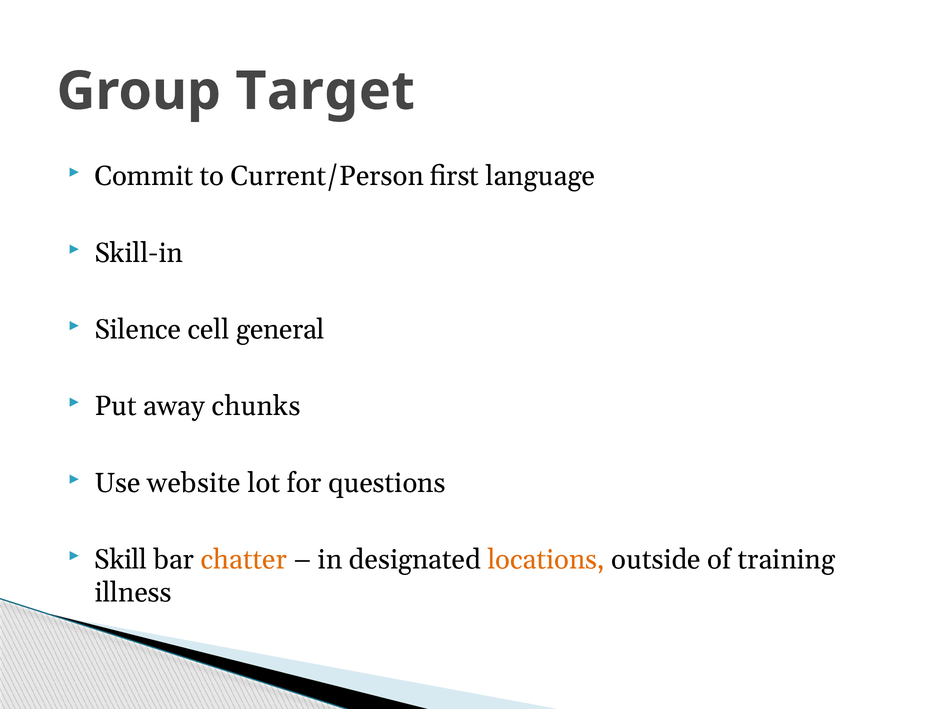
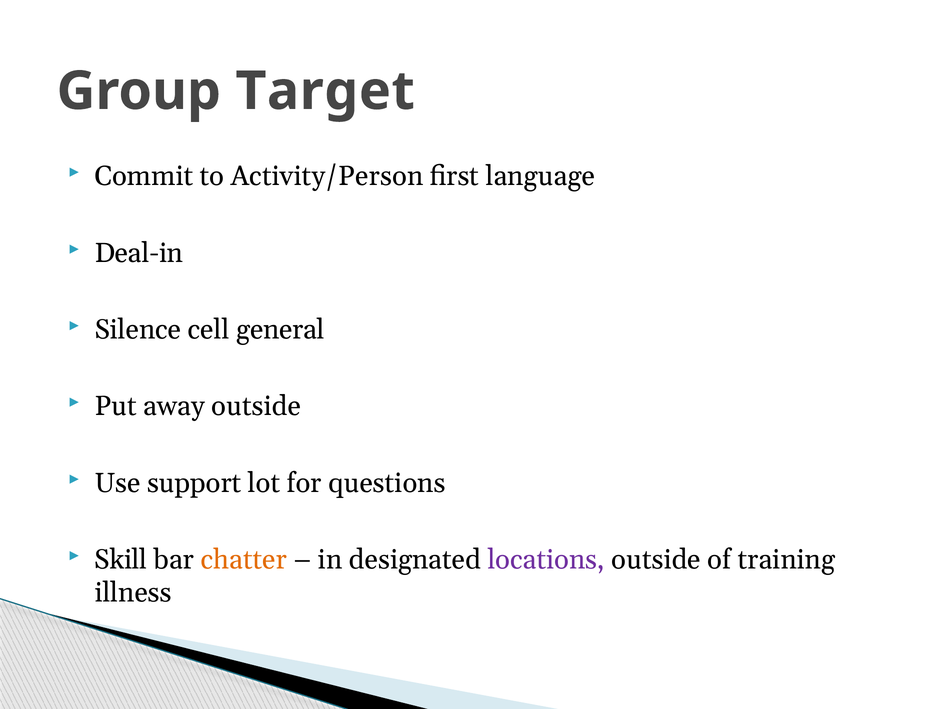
Current/Person: Current/Person -> Activity/Person (327, 176)
Skill-in: Skill-in -> Deal-in (139, 253)
away chunks: chunks -> outside (256, 406)
website: website -> support (194, 483)
locations colour: orange -> purple (546, 559)
